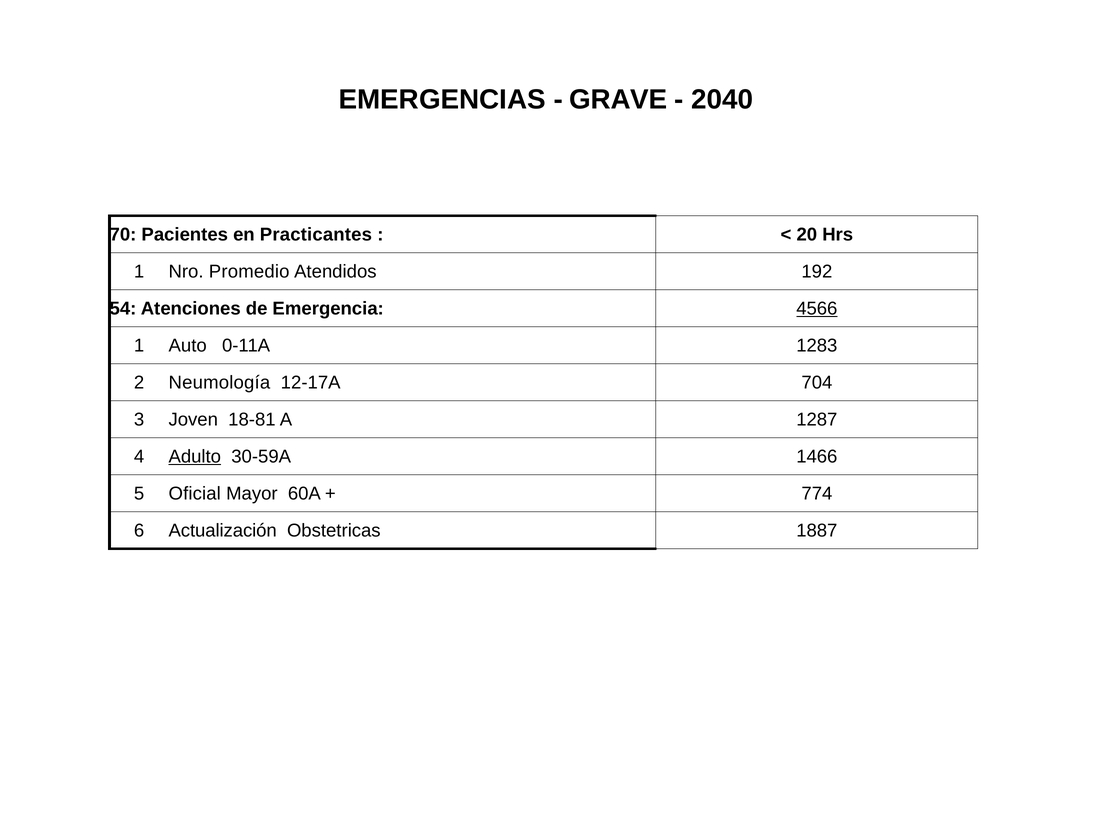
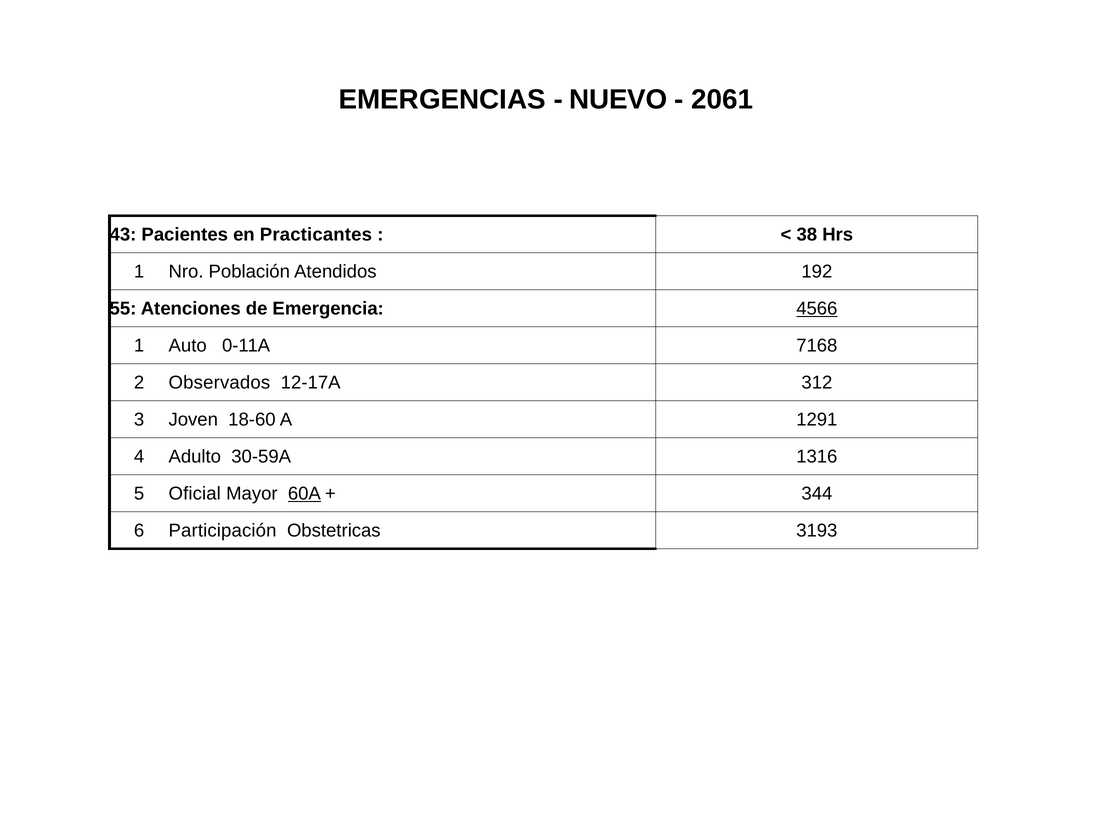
GRAVE: GRAVE -> NUEVO (618, 100)
2040: 2040 -> 2061 (722, 100)
70: 70 -> 43 (123, 235)
20: 20 -> 38 (807, 235)
Promedio: Promedio -> Población (249, 272)
54: 54 -> 55 (123, 309)
1283: 1283 -> 7168 (817, 346)
Neumología: Neumología -> Observados (219, 383)
704: 704 -> 312 (817, 383)
18-81: 18-81 -> 18-60 (252, 420)
1287: 1287 -> 1291 (817, 420)
Adulto underline: present -> none (195, 457)
1466: 1466 -> 1316 (817, 457)
60A underline: none -> present (304, 494)
774: 774 -> 344 (817, 494)
Actualización: Actualización -> Participación (223, 531)
1887: 1887 -> 3193 (817, 531)
